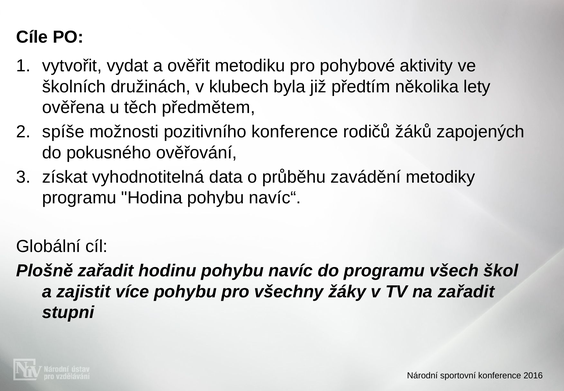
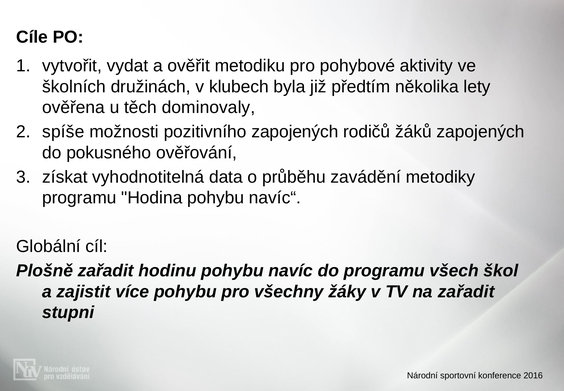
předmětem: předmětem -> dominovaly (208, 107)
pozitivního konference: konference -> zapojených (295, 132)
